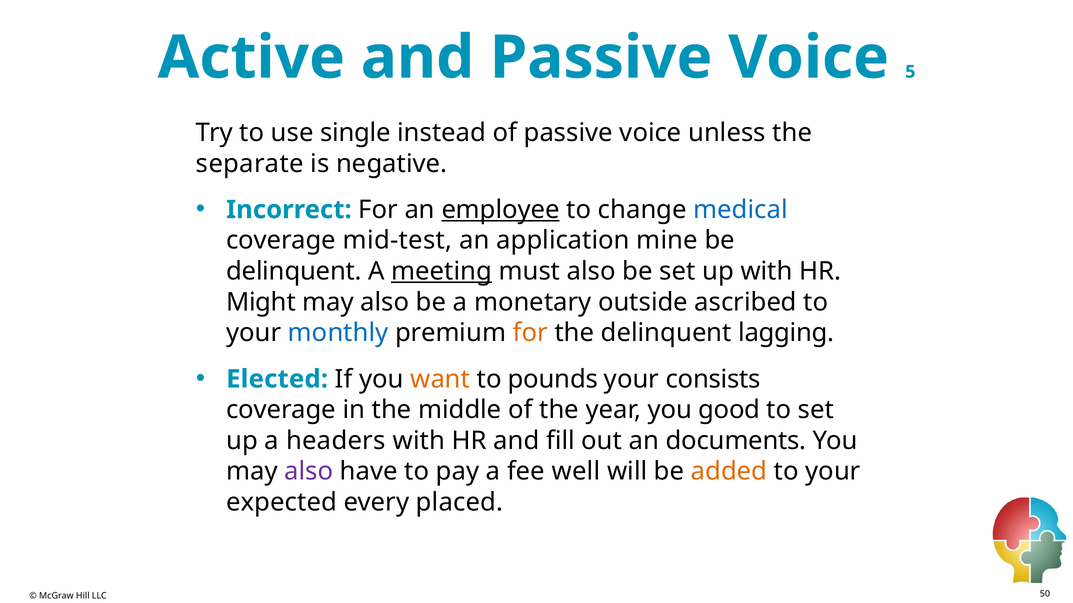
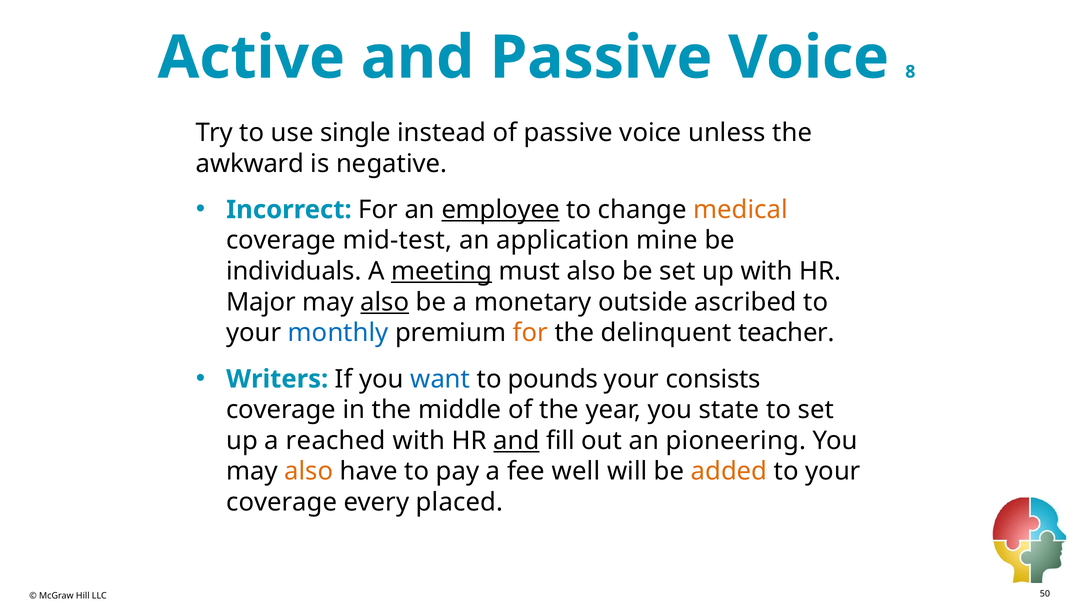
5: 5 -> 8 (910, 72)
separate: separate -> awkward (250, 164)
medical colour: blue -> orange (741, 210)
delinquent: delinquent -> individuals (294, 272)
Might: Might -> Major (261, 302)
also underline: none -> present (385, 302)
lagging: lagging -> teacher (786, 333)
Elected: Elected -> Writers (277, 379)
want colour: orange -> blue (440, 379)
good: good -> state (729, 410)
headers: headers -> reached (336, 441)
and underline: none -> present (516, 441)
documents: documents -> pioneering (736, 441)
also colour: purple -> orange (309, 472)
expected: expected -> coverage (282, 503)
